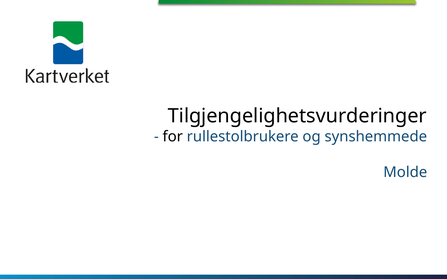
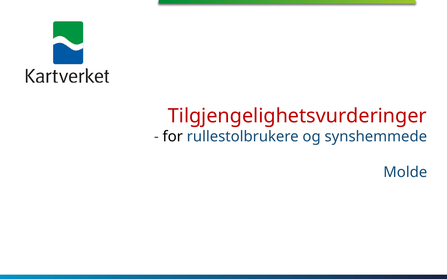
Tilgjengelighetsvurderinger colour: black -> red (297, 116)
